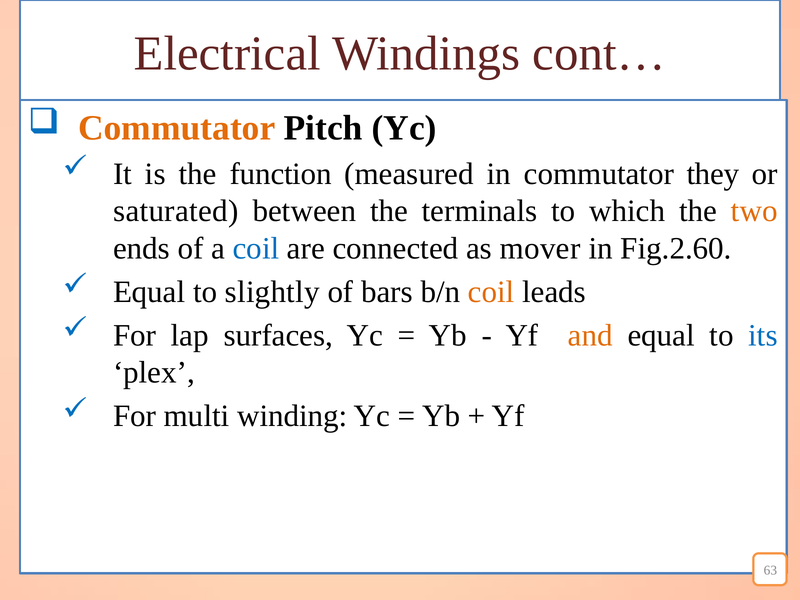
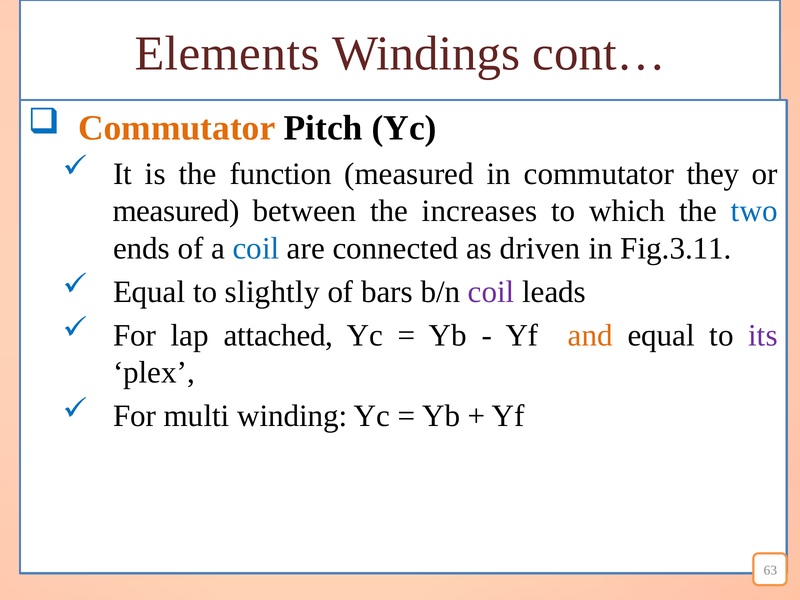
Electrical: Electrical -> Elements (227, 53)
saturated: saturated -> measured (176, 211)
terminals: terminals -> increases (480, 211)
two colour: orange -> blue (754, 211)
mover: mover -> driven (540, 248)
Fig.2.60: Fig.2.60 -> Fig.3.11 (676, 248)
coil colour: orange -> purple (491, 292)
surfaces: surfaces -> attached (278, 335)
its colour: blue -> purple (763, 335)
